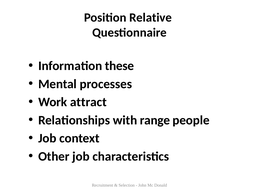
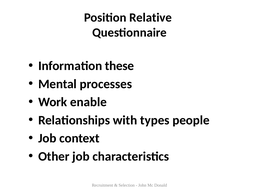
attract: attract -> enable (88, 102)
range: range -> types (155, 120)
